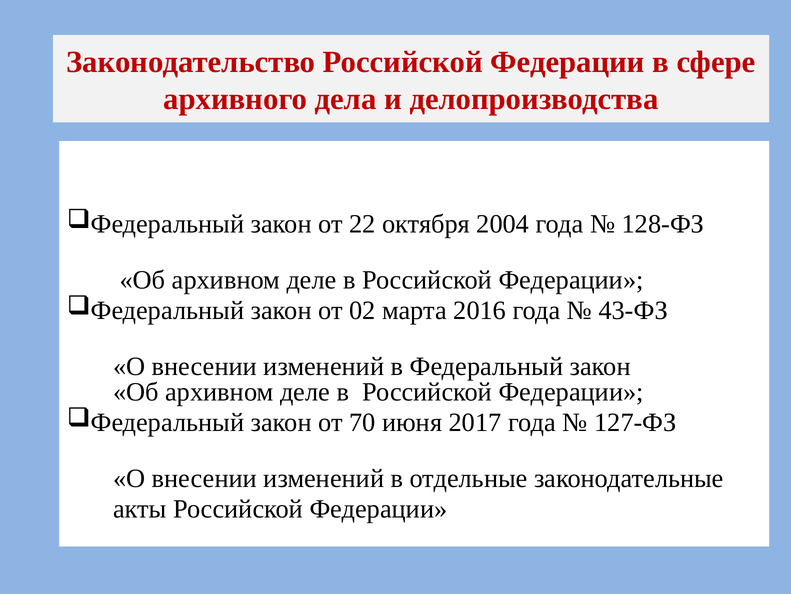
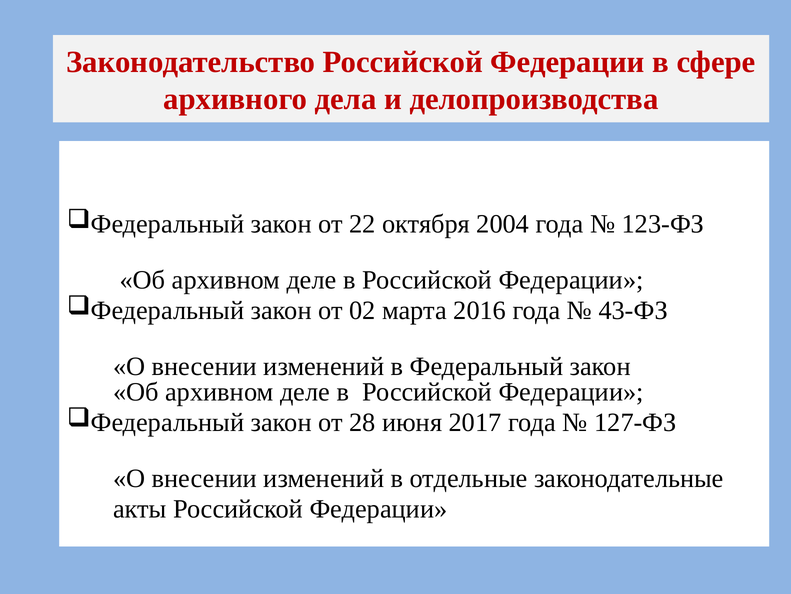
128-ФЗ: 128-ФЗ -> 123-ФЗ (663, 224)
70: 70 -> 28 (362, 422)
